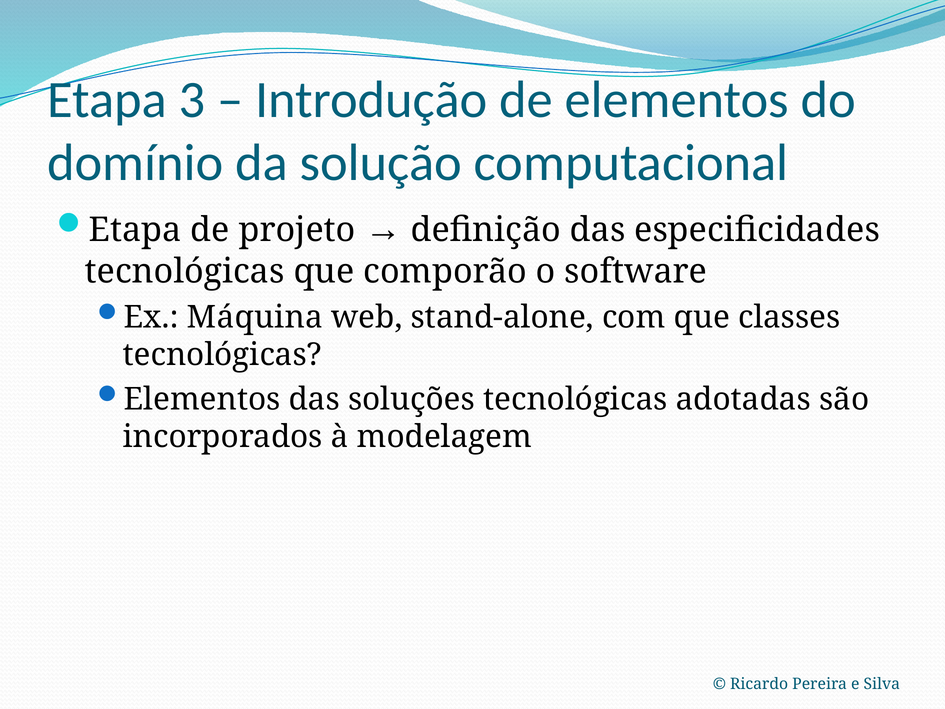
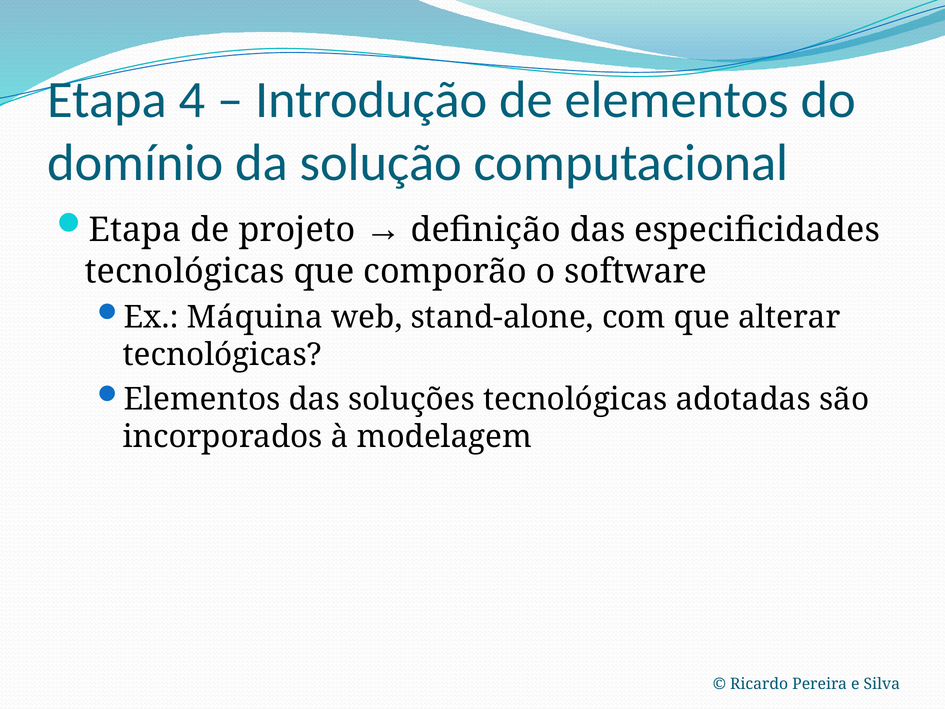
3: 3 -> 4 (192, 100)
classes: classes -> alterar (789, 317)
